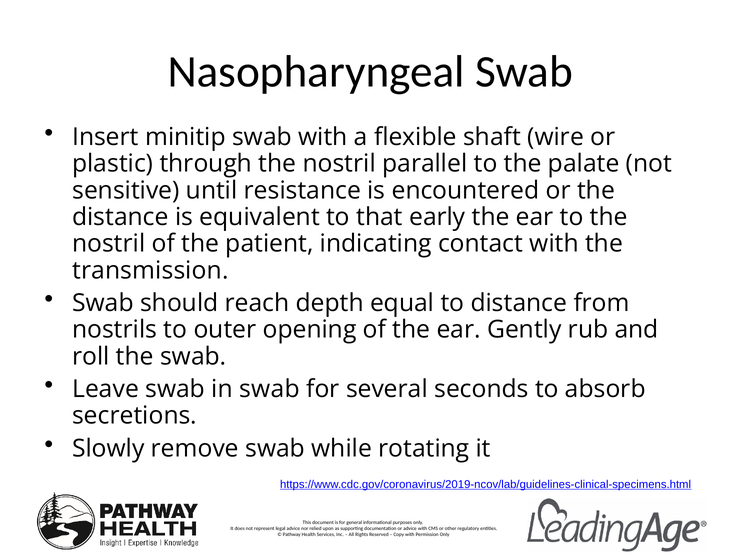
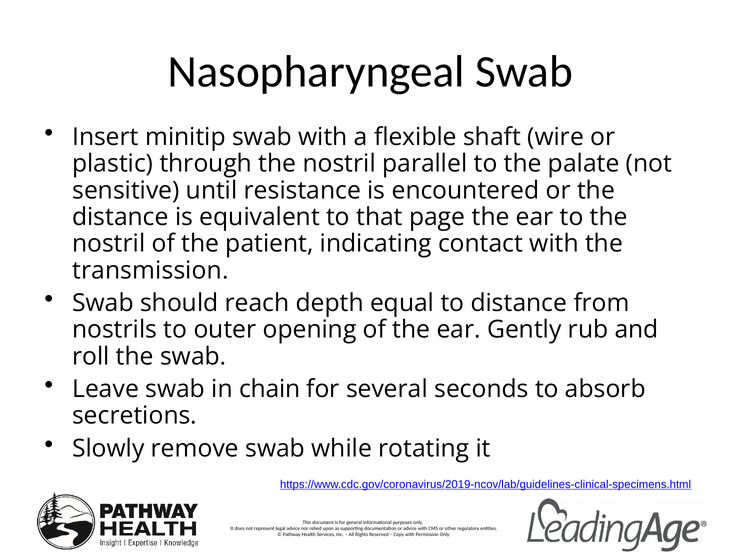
early: early -> page (437, 217)
in swab: swab -> chain (270, 389)
